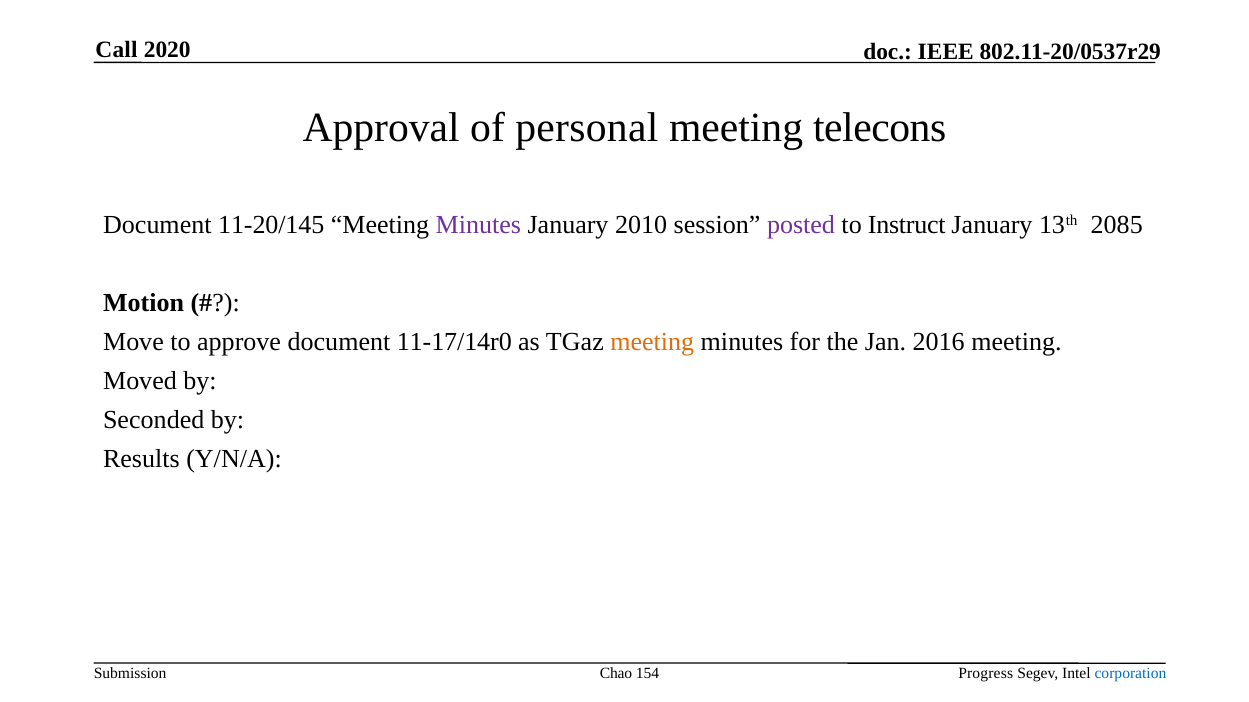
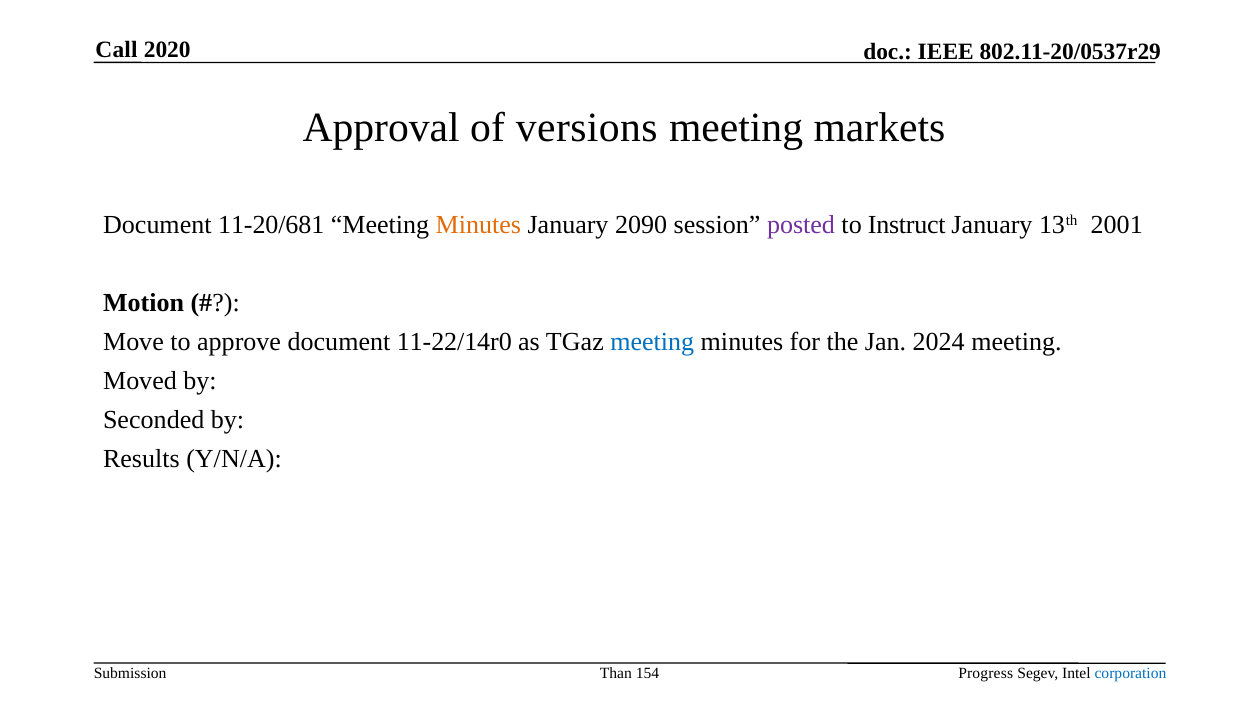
personal: personal -> versions (587, 128)
telecons: telecons -> markets (879, 128)
11-20/145: 11-20/145 -> 11-20/681 (271, 225)
Minutes colour: purple -> orange (478, 225)
2010: 2010 -> 2090 (641, 225)
2085: 2085 -> 2001 (1117, 225)
11-17/14r0: 11-17/14r0 -> 11-22/14r0 (454, 342)
meeting colour: orange -> blue (652, 342)
2016: 2016 -> 2024 (939, 342)
Chao: Chao -> Than (616, 674)
